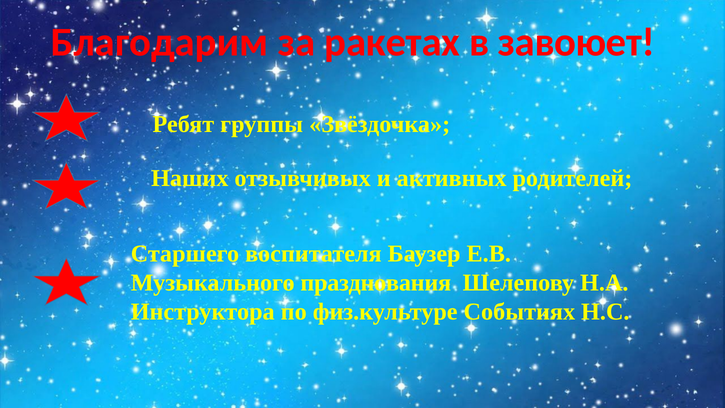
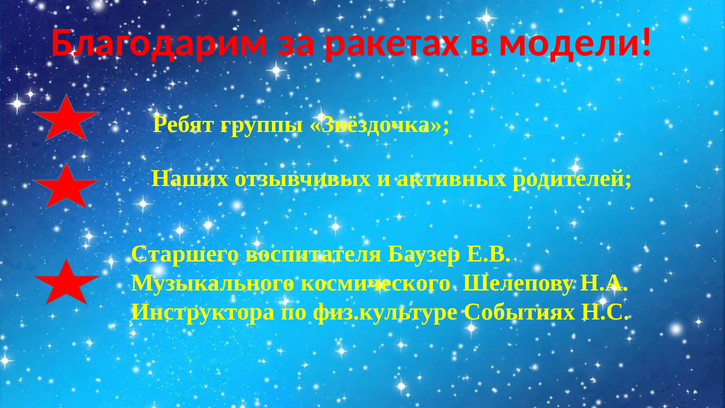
завоюет: завоюет -> модели (576, 43)
празднования: празднования -> космического (376, 283)
